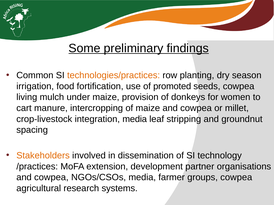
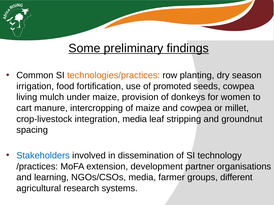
Stakeholders colour: orange -> blue (43, 156)
cowpea: cowpea -> learning (51, 178)
groups cowpea: cowpea -> different (236, 178)
